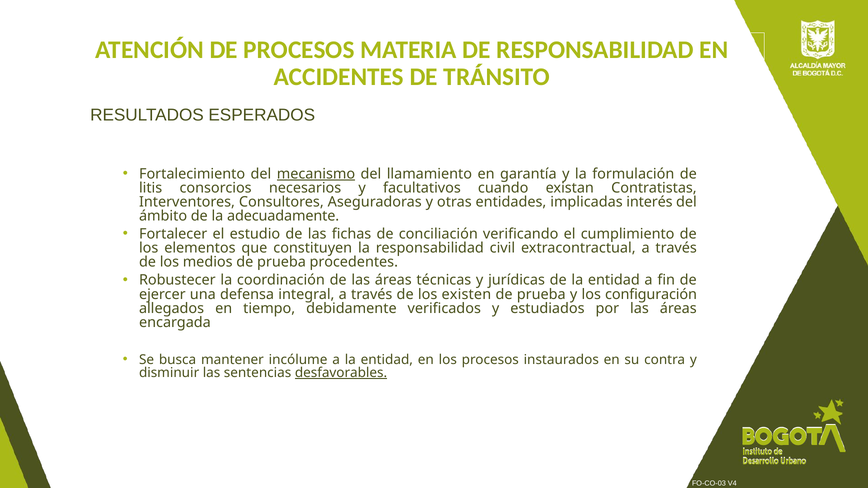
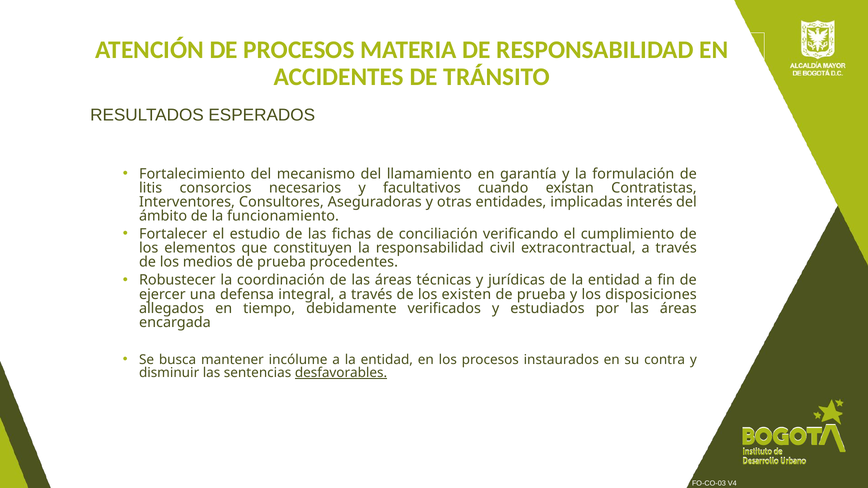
mecanismo underline: present -> none (316, 174)
adecuadamente: adecuadamente -> funcionamiento (283, 216)
configuración: configuración -> disposiciones (651, 294)
